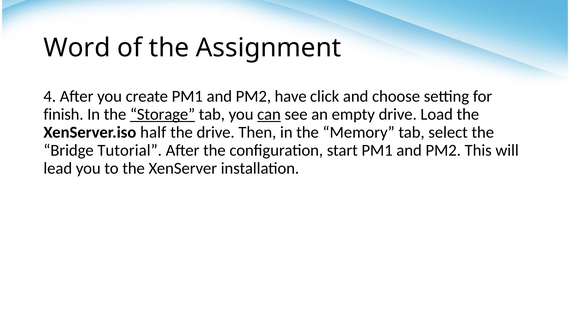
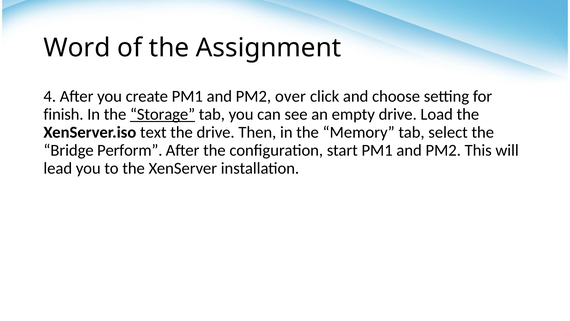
have: have -> over (290, 96)
can underline: present -> none (269, 114)
half: half -> text (153, 132)
Tutorial: Tutorial -> Perform (130, 150)
